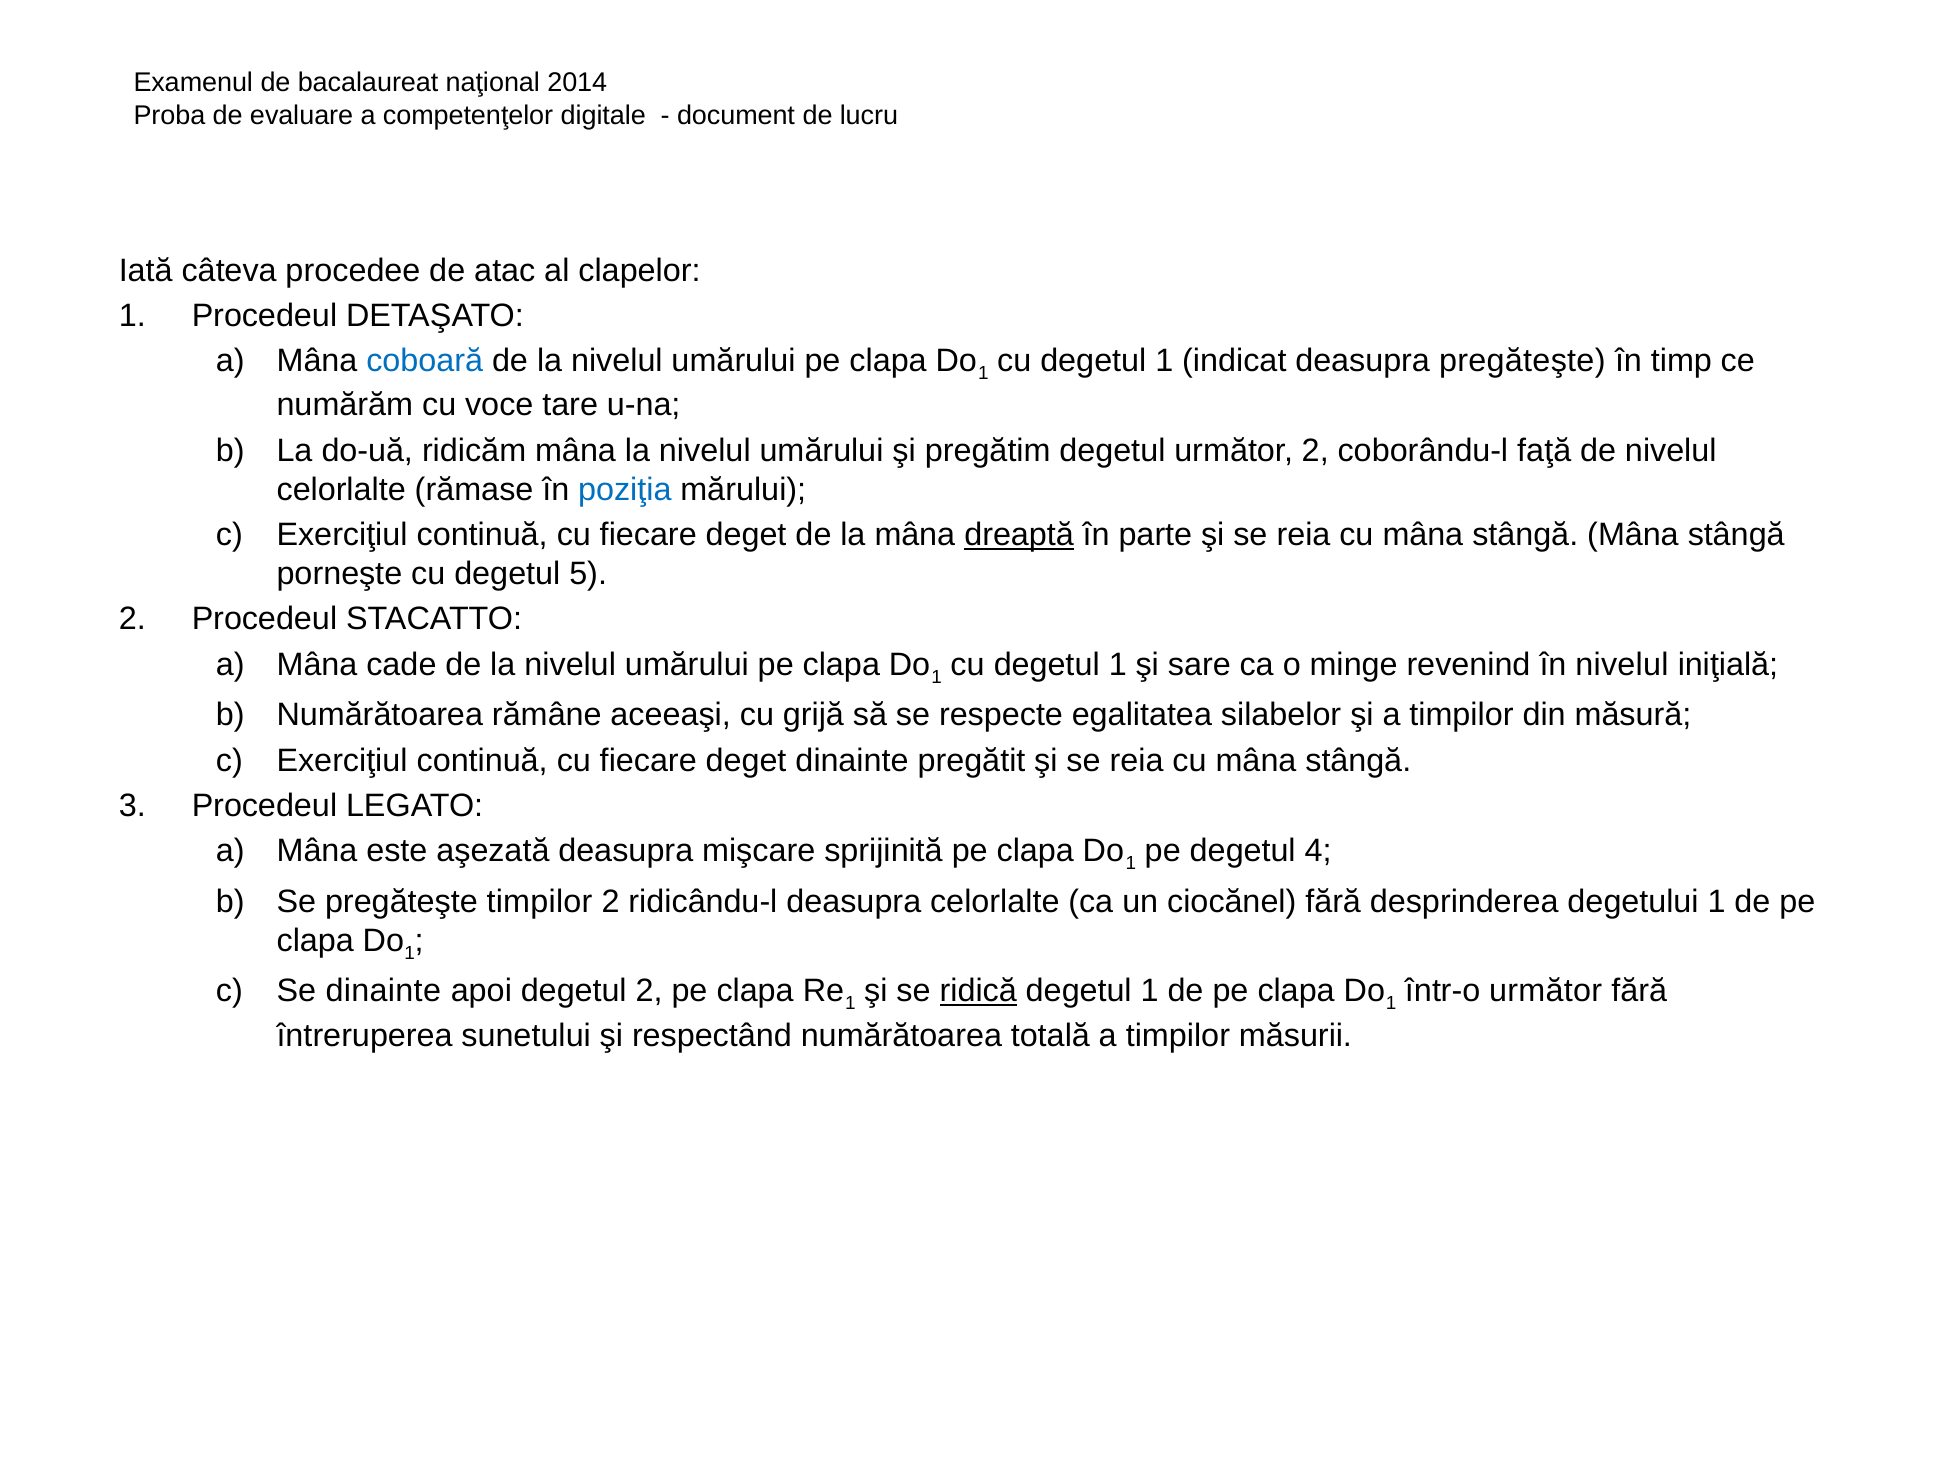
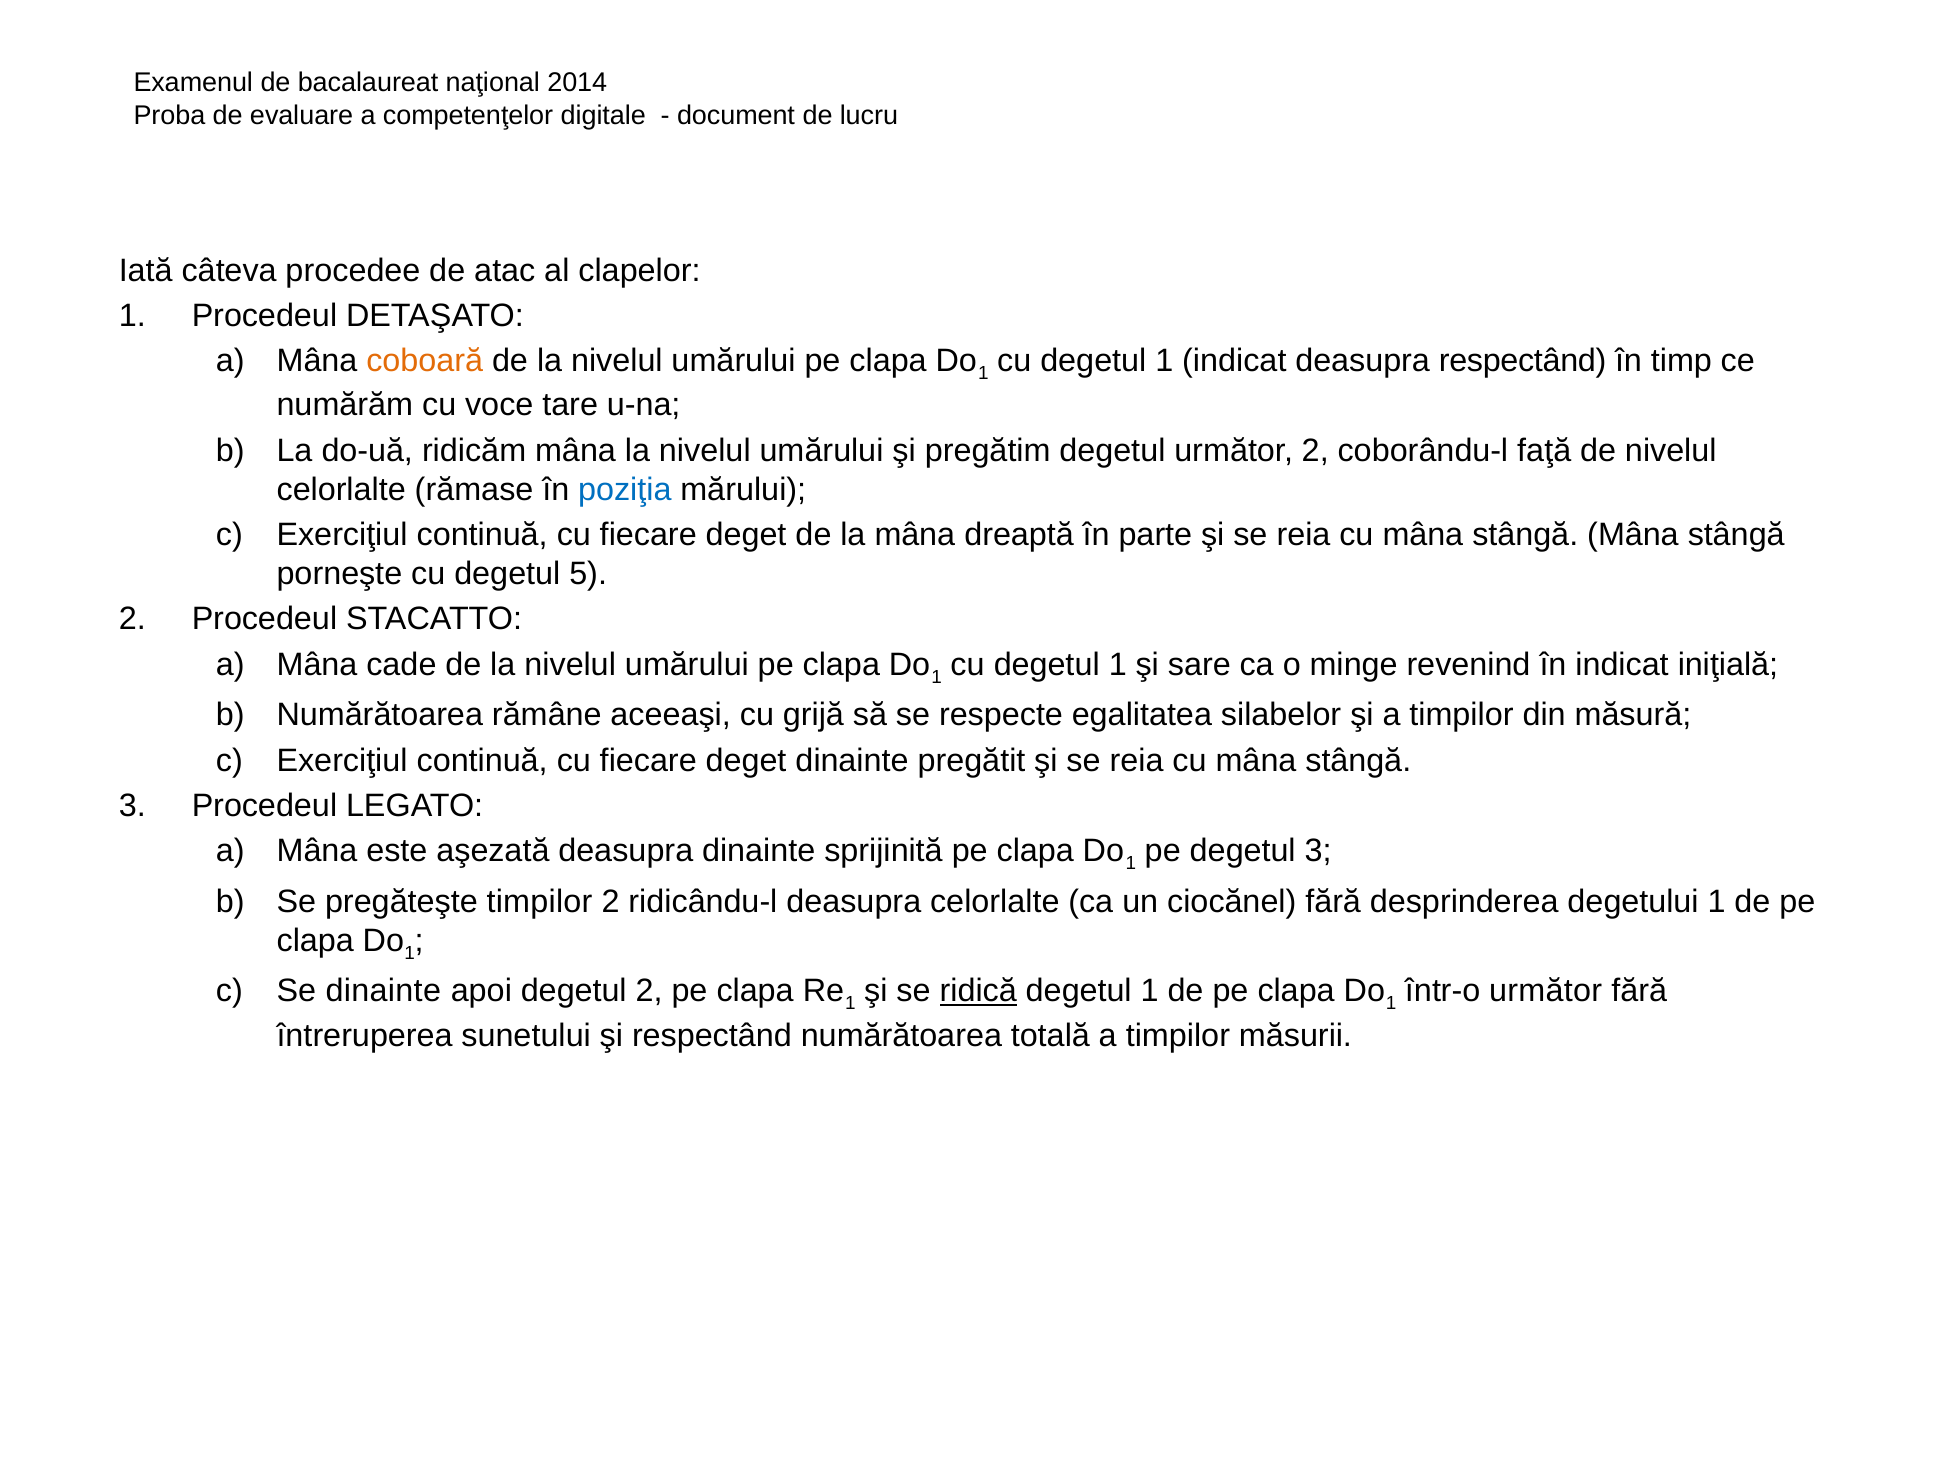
coboară colour: blue -> orange (425, 361)
deasupra pregăteşte: pregăteşte -> respectând (1523, 361)
dreaptă underline: present -> none (1019, 535)
în nivelul: nivelul -> indicat (1622, 664)
deasupra mişcare: mişcare -> dinainte (759, 851)
degetul 4: 4 -> 3 (1318, 851)
